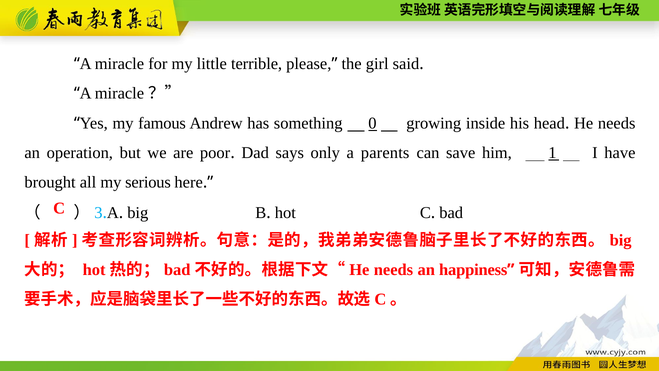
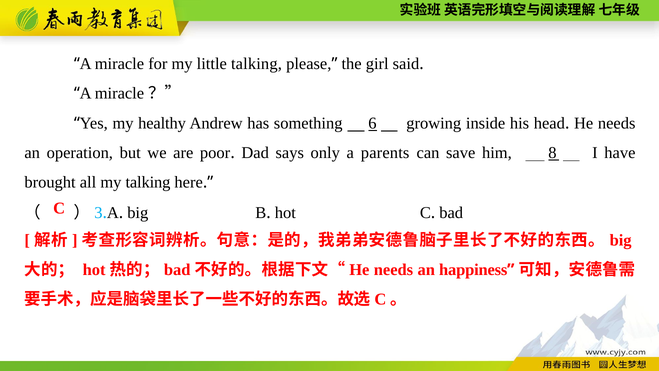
little terrible: terrible -> talking (256, 64)
famous: famous -> healthy (162, 123)
0: 0 -> 6 (372, 123)
1: 1 -> 8 (552, 153)
my serious: serious -> talking (148, 182)
